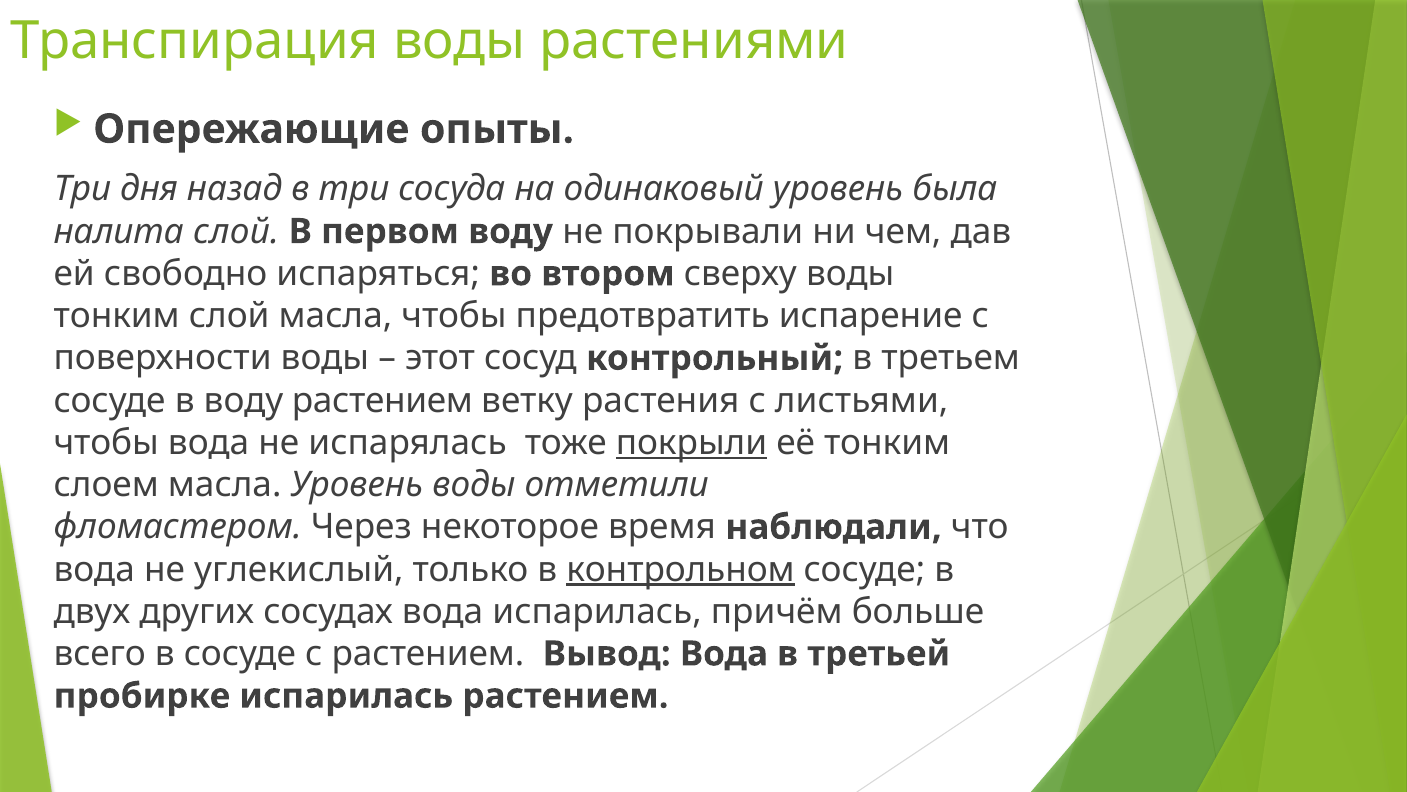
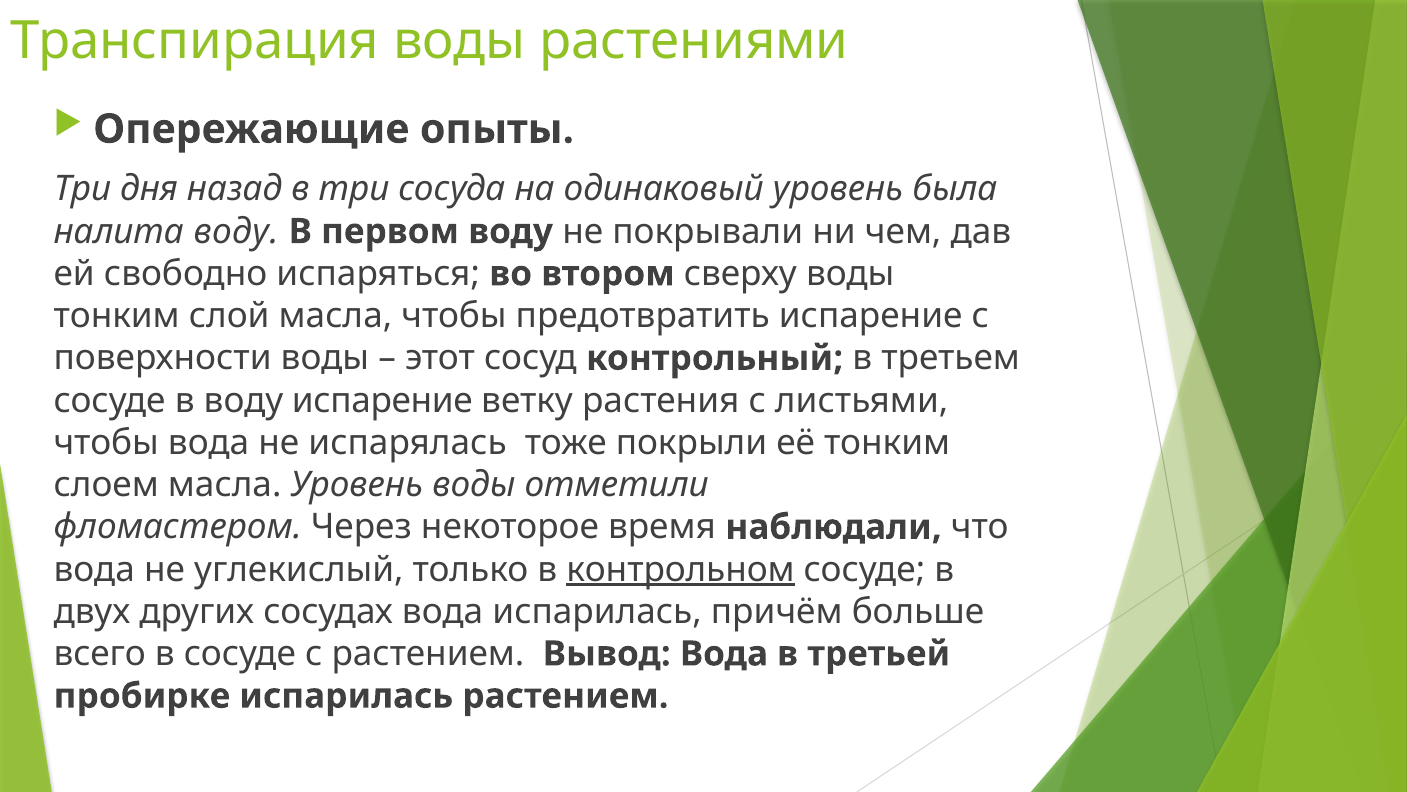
налита слой: слой -> воду (236, 231)
воду растением: растением -> испарение (382, 400)
покрыли underline: present -> none (691, 442)
